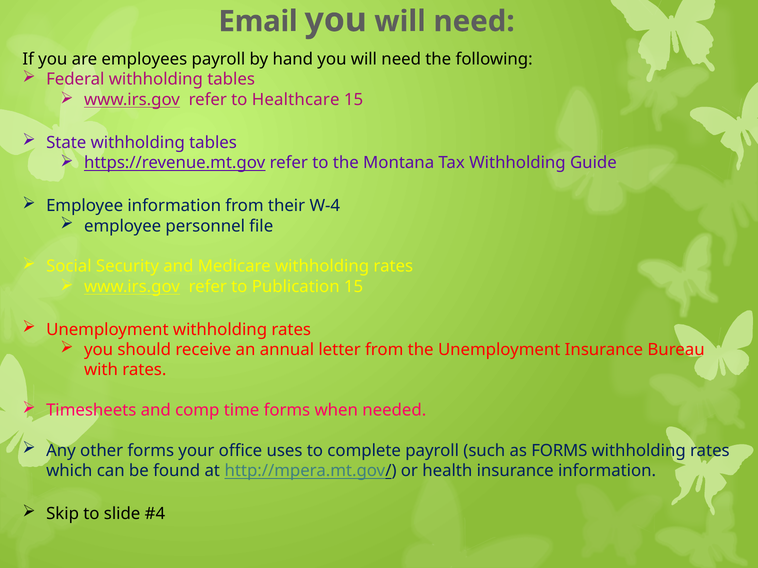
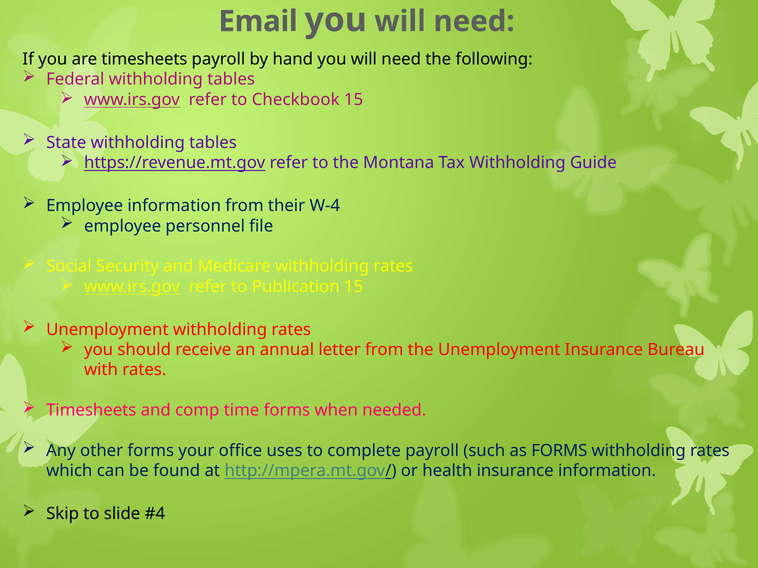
are employees: employees -> timesheets (144, 59)
Healthcare: Healthcare -> Checkbook (296, 100)
